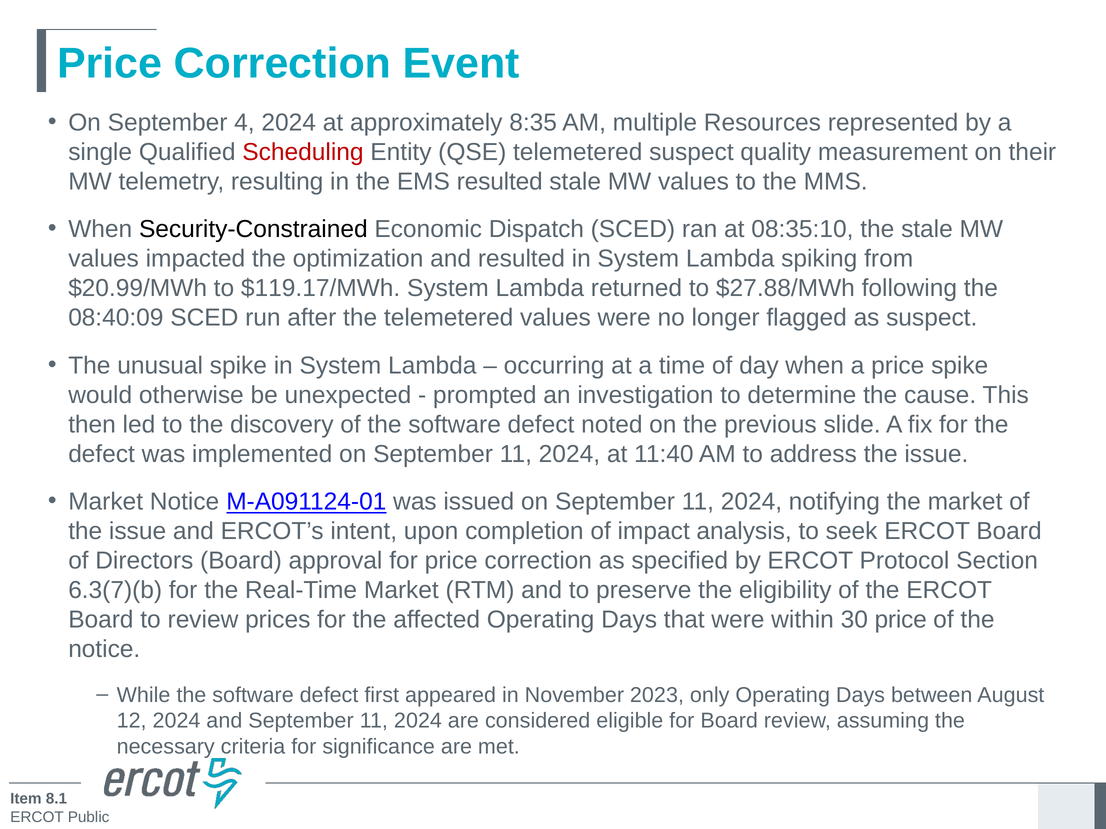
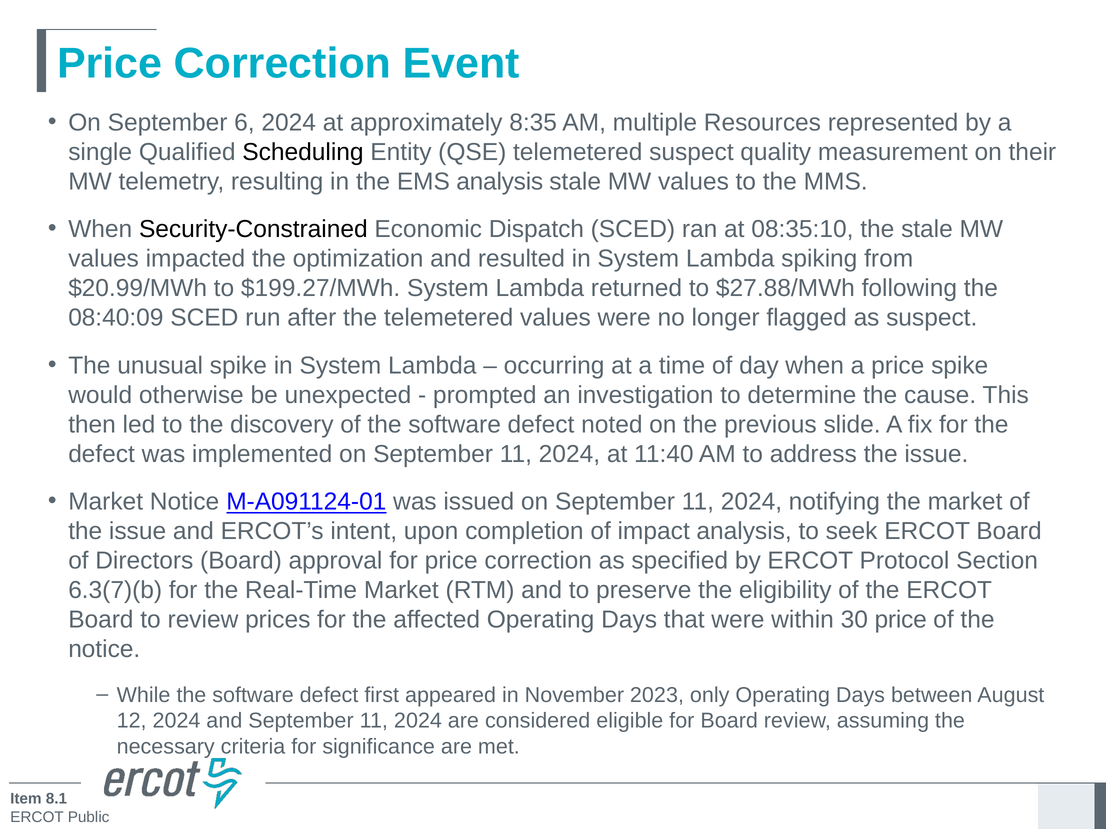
4: 4 -> 6 (244, 123)
Scheduling colour: red -> black (303, 152)
EMS resulted: resulted -> analysis (500, 182)
$119.17/MWh: $119.17/MWh -> $199.27/MWh (321, 288)
